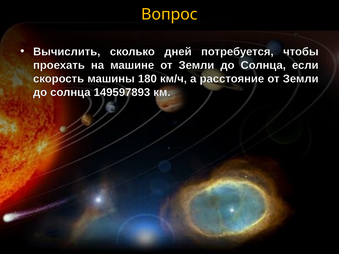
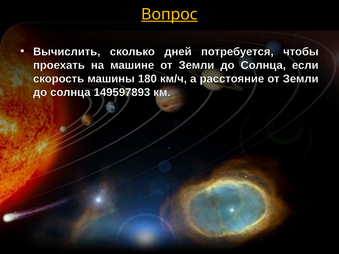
Вопрос underline: none -> present (169, 14)
